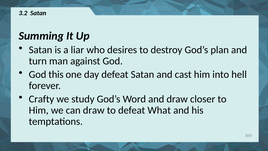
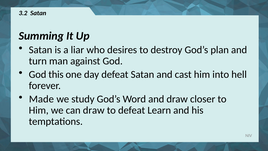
Crafty: Crafty -> Made (41, 99)
What: What -> Learn (159, 110)
